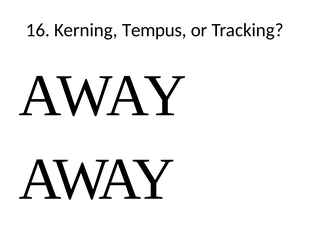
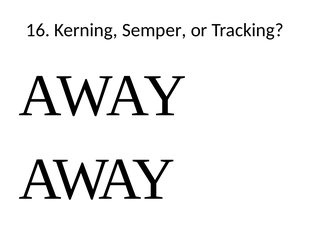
Tempus: Tempus -> Semper (154, 30)
